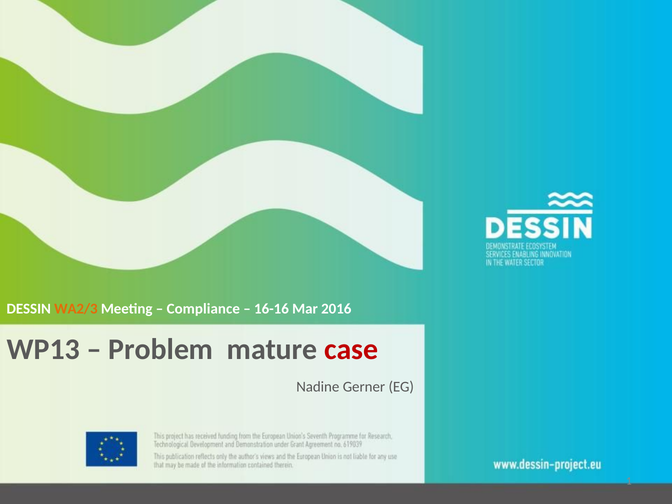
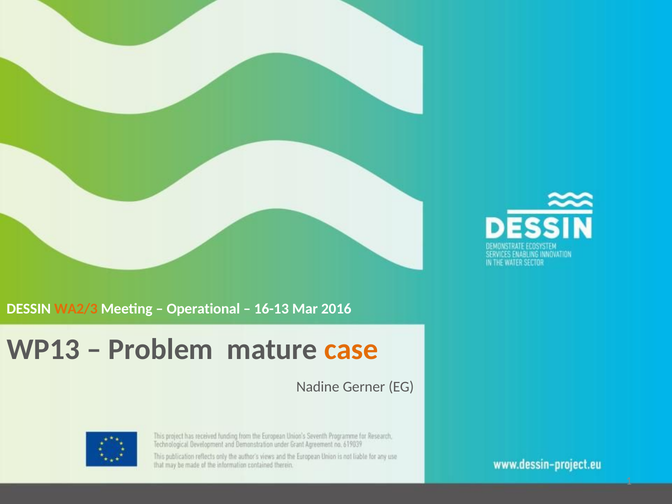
Compliance: Compliance -> Operational (203, 309)
16-16: 16-16 -> 16-13 (271, 309)
case colour: red -> orange (351, 349)
